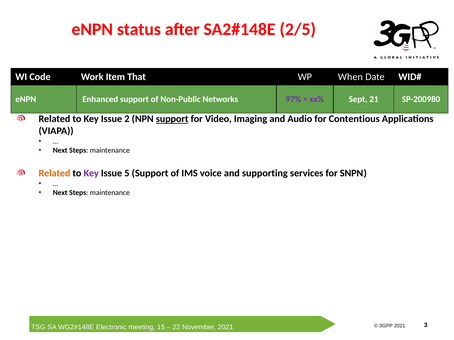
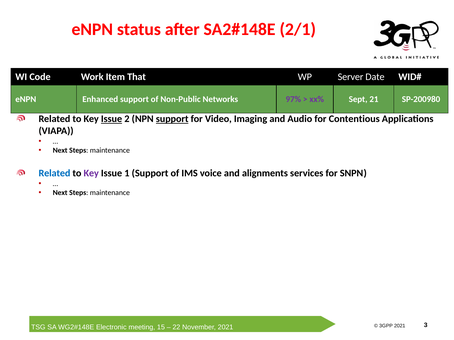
2/5: 2/5 -> 2/1 (298, 29)
When: When -> Server (351, 77)
Issue underline: none -> present (112, 119)
Related colour: orange -> blue (55, 174)
5: 5 -> 1 (127, 174)
supporting: supporting -> alignments (265, 174)
